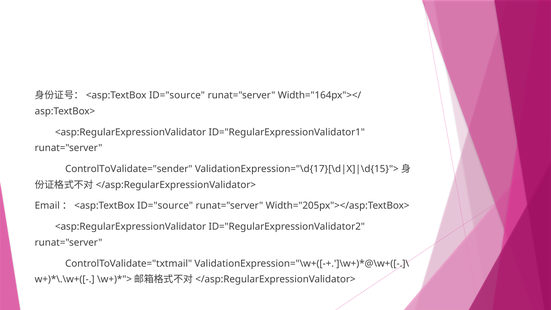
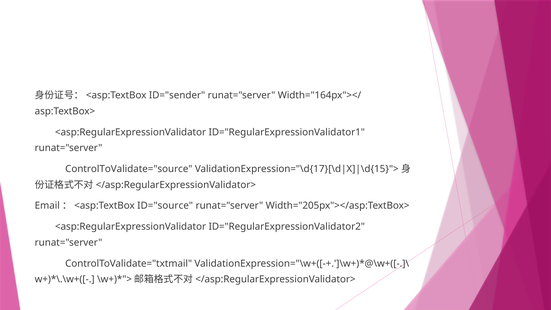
ID="source: ID="source -> ID="sender (177, 95)
ControlToValidate="sender: ControlToValidate="sender -> ControlToValidate="source (129, 169)
